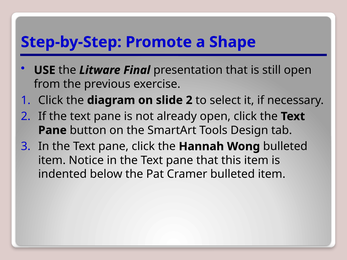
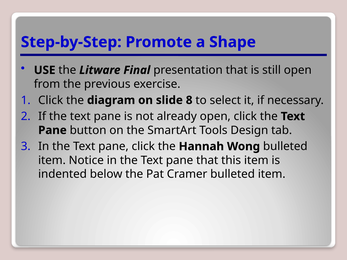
slide 2: 2 -> 8 (189, 100)
